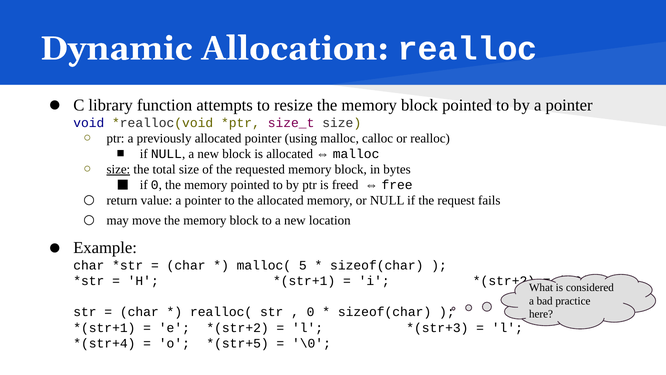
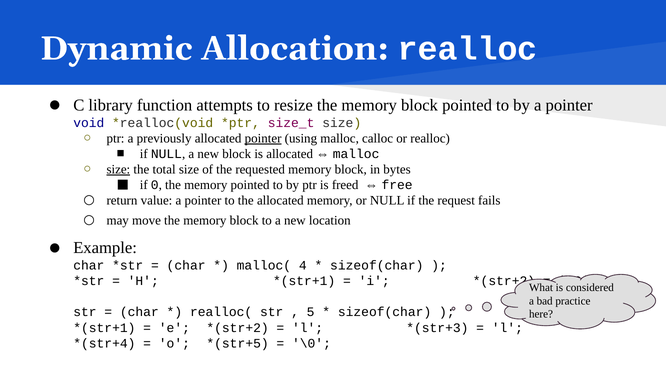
pointer underline: none -> present (263, 138)
5: 5 -> 4 (303, 265)
0: 0 -> 5 (311, 312)
